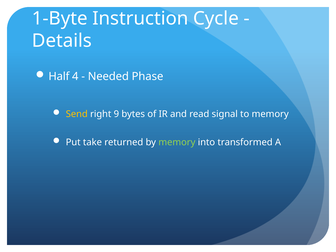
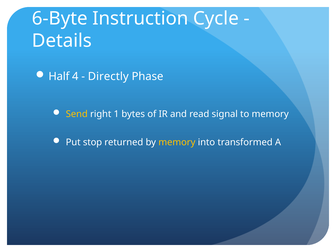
1-Byte: 1-Byte -> 6-Byte (60, 18)
Needed: Needed -> Directly (108, 76)
9: 9 -> 1 (116, 114)
take: take -> stop (93, 142)
memory colour: light green -> yellow (177, 142)
